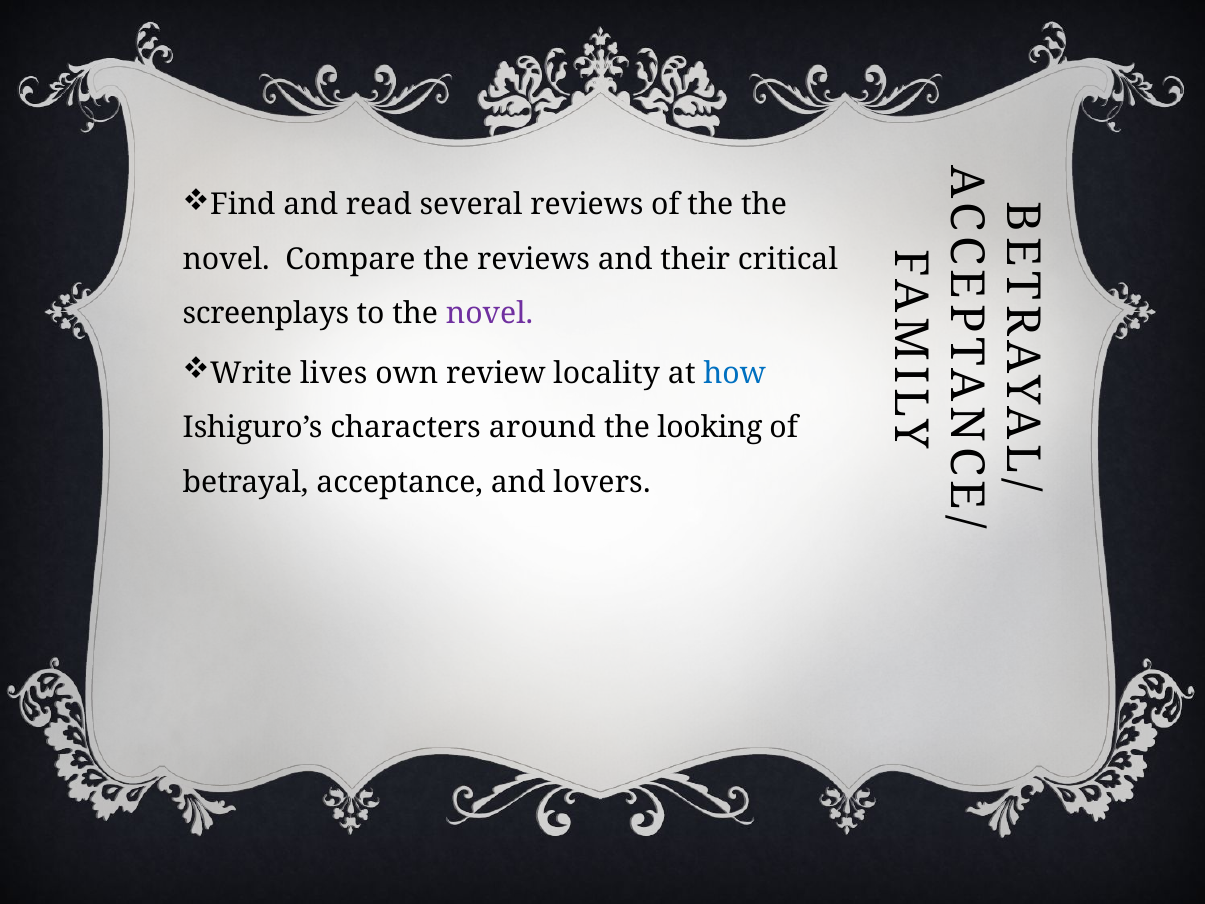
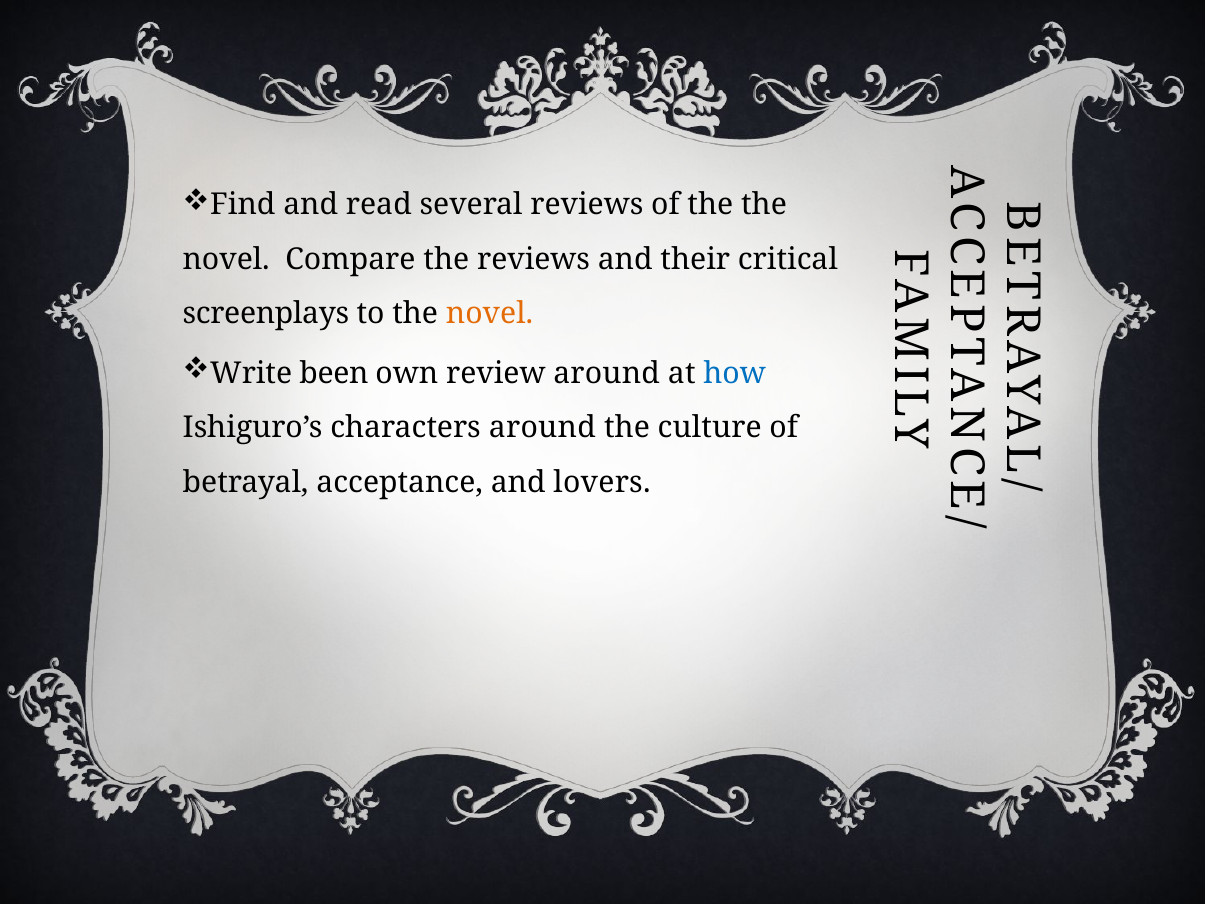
novel colour: purple -> orange (490, 313)
lives: lives -> been (334, 374)
review locality: locality -> around (607, 374)
looking: looking -> culture (710, 428)
